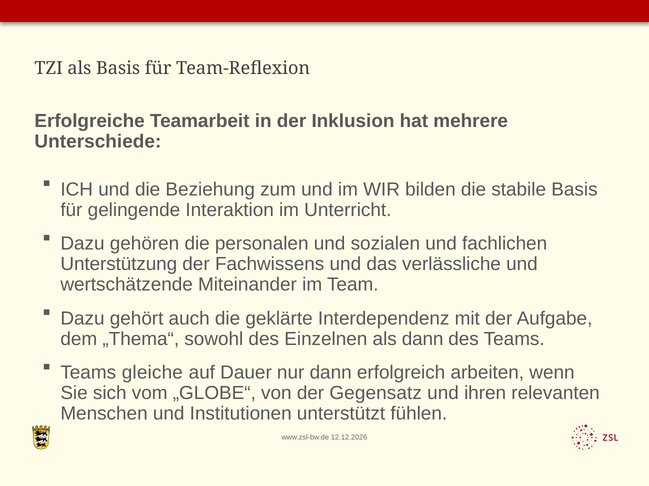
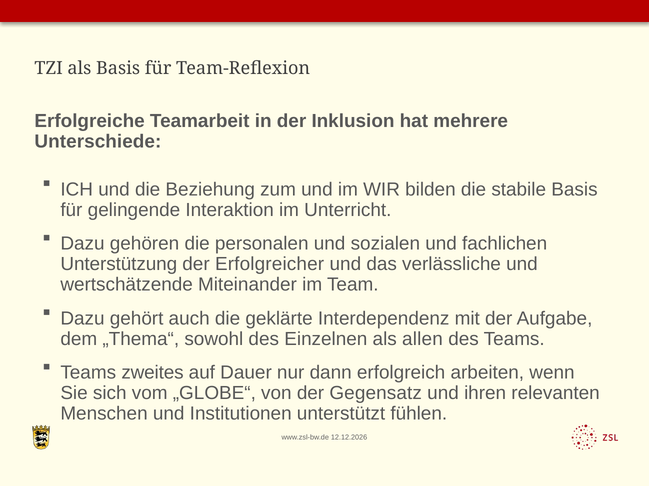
Fachwissens: Fachwissens -> Erfolgreicher (270, 265)
als dann: dann -> allen (422, 339)
gleiche: gleiche -> zweites (153, 373)
